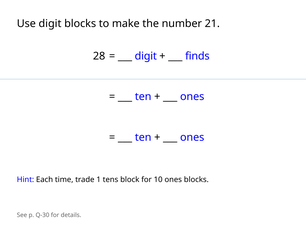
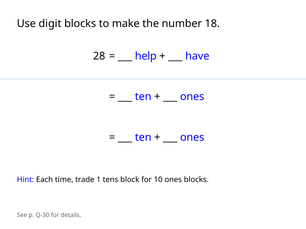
21: 21 -> 18 (212, 24)
digit: digit -> help (146, 56)
finds: finds -> have (197, 56)
